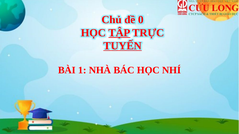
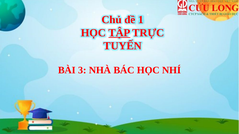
0: 0 -> 1 (141, 20)
TUYẾN underline: present -> none (123, 46)
1: 1 -> 3 (82, 70)
